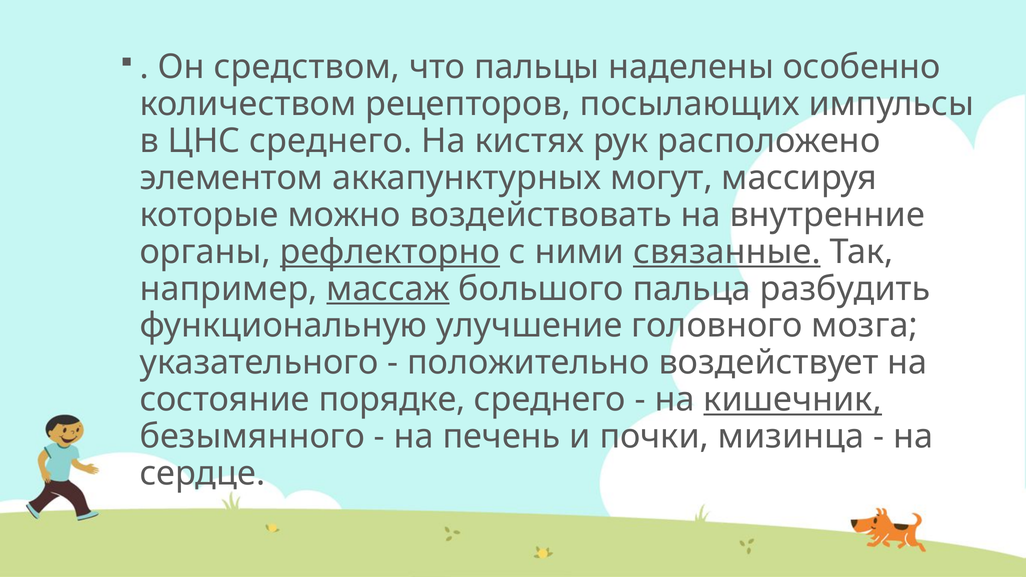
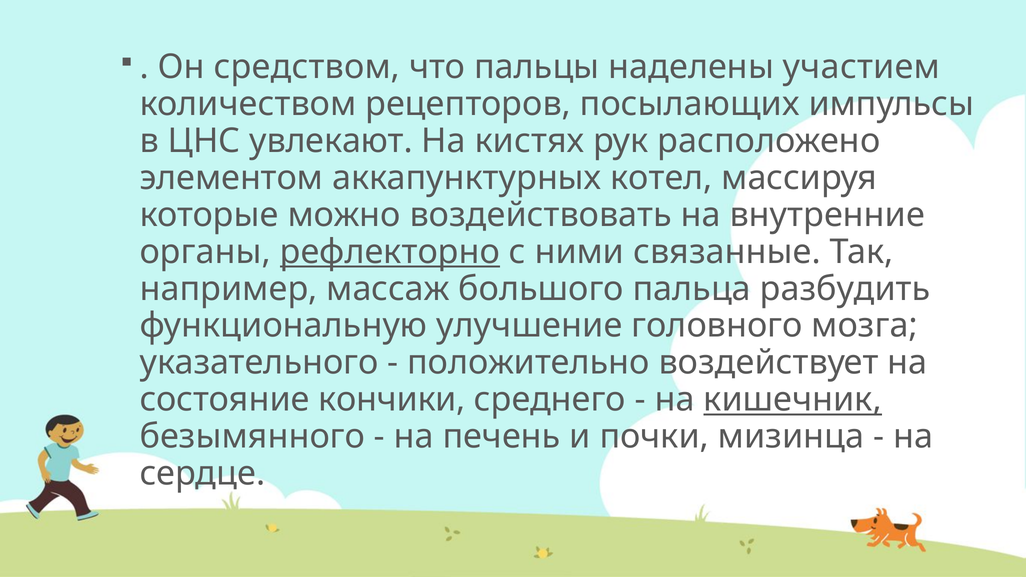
особенно: особенно -> участием (862, 67)
ЦНС среднего: среднего -> увлекают (331, 141)
могут: могут -> котел (661, 178)
связанные underline: present -> none (727, 252)
массаж underline: present -> none (388, 289)
порядке: порядке -> кончики (392, 400)
